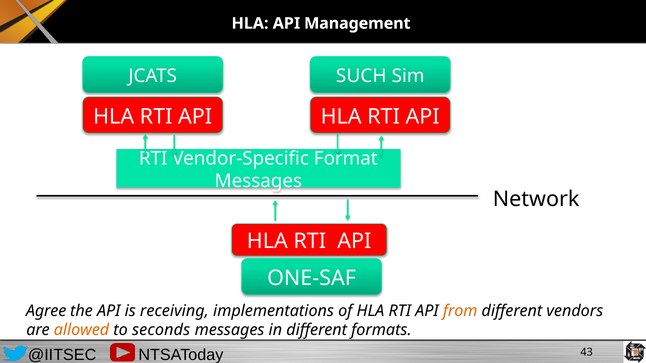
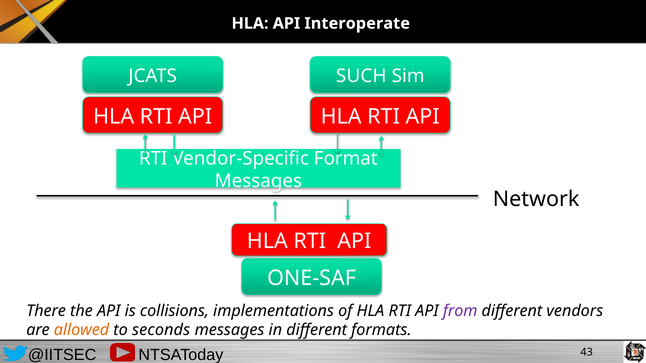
Management: Management -> Interoperate (357, 23)
Agree: Agree -> There (46, 311)
receiving: receiving -> collisions (174, 311)
from colour: orange -> purple (460, 311)
